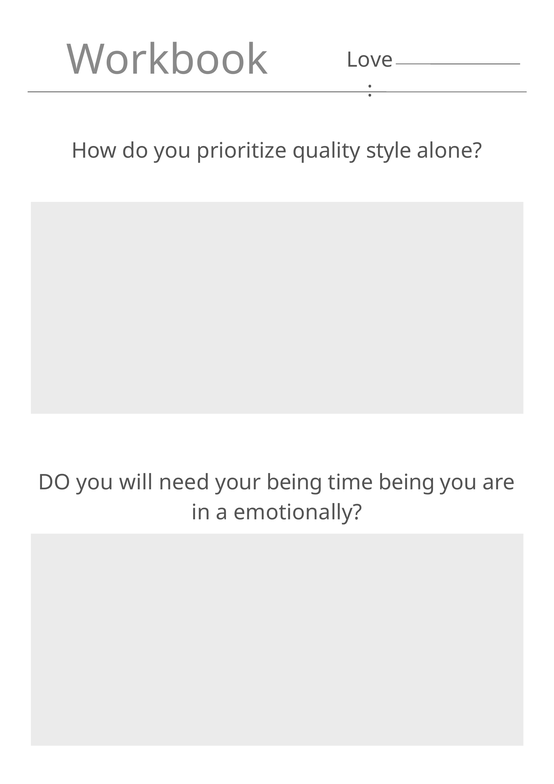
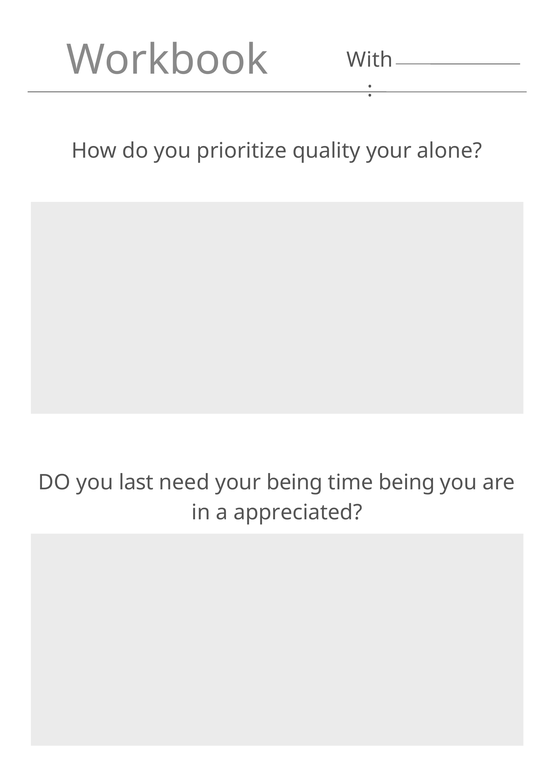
Love: Love -> With (370, 60)
quality style: style -> your (389, 151)
will: will -> last (136, 483)
emotionally: emotionally -> appreciated (298, 513)
